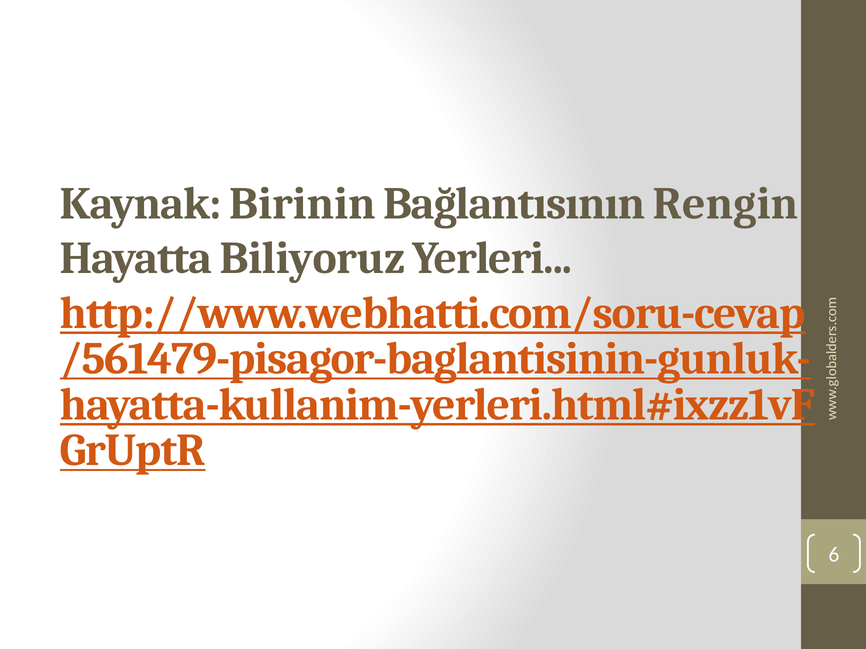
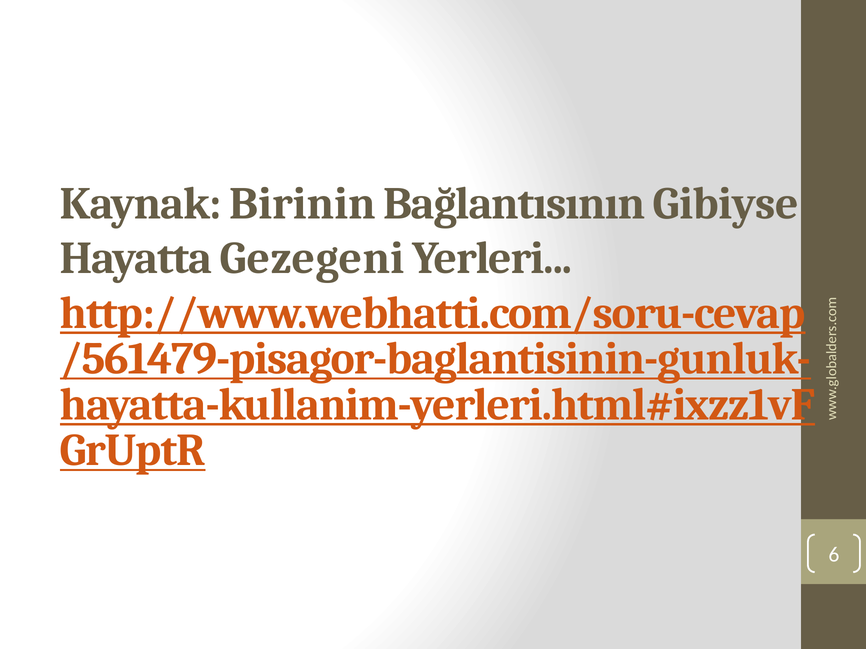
Rengin: Rengin -> Gibiyse (726, 204)
Biliyoruz: Biliyoruz -> Gezegeni (312, 259)
